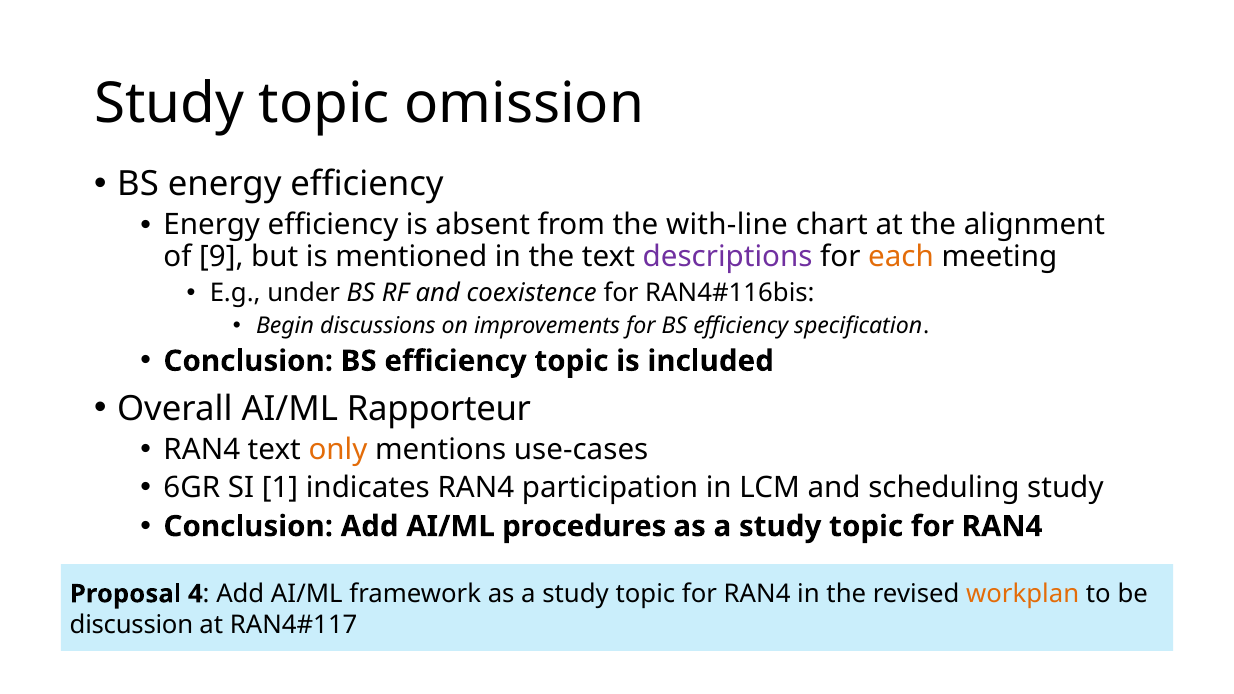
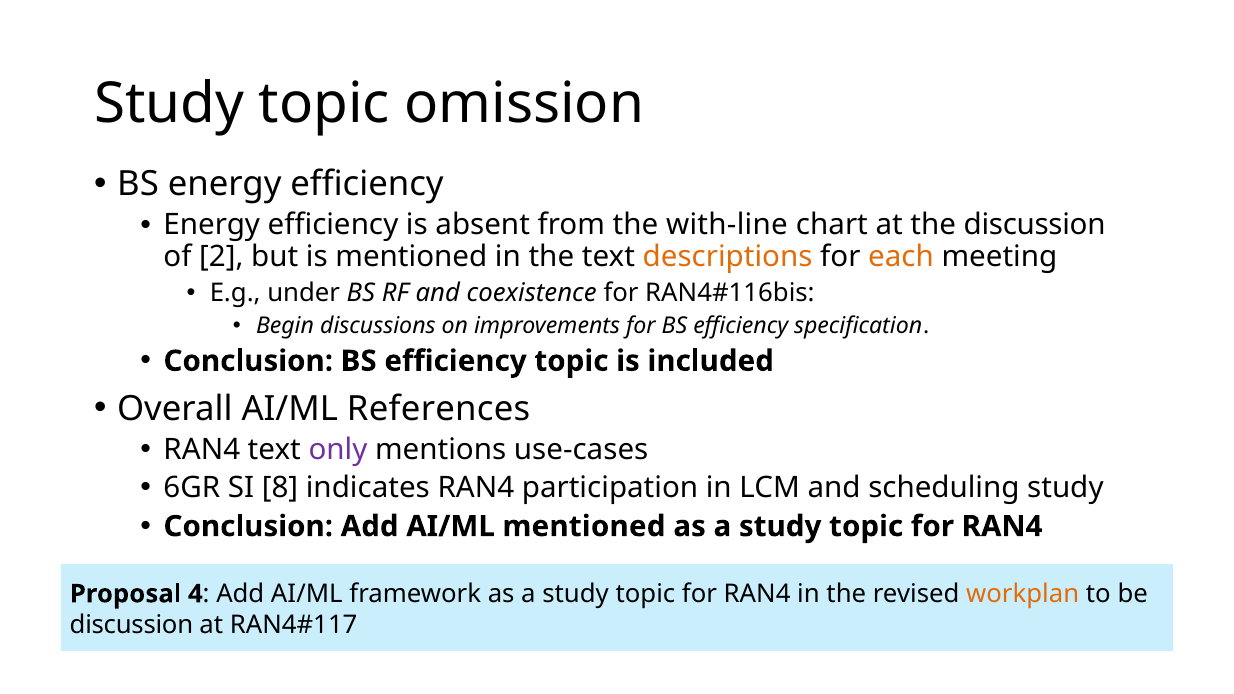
the alignment: alignment -> discussion (1035, 225)
9: 9 -> 2 (221, 257)
descriptions colour: purple -> orange (728, 257)
Rapporteur: Rapporteur -> References (439, 409)
only colour: orange -> purple (338, 450)
1: 1 -> 8 (280, 488)
AI/ML procedures: procedures -> mentioned (584, 526)
